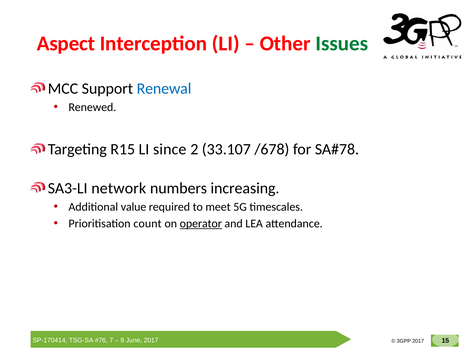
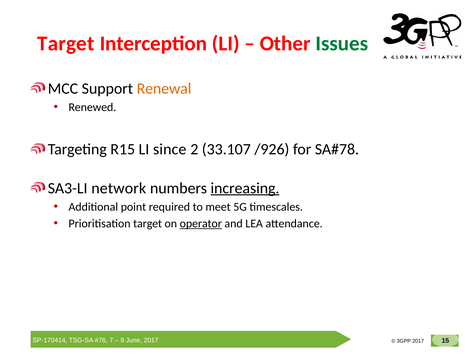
Aspect: Aspect -> Target (66, 44)
Renewal colour: blue -> orange (164, 89)
/678: /678 -> /926 (272, 149)
increasing underline: none -> present (245, 188)
value: value -> point (133, 207)
Prioritisation count: count -> target (148, 224)
